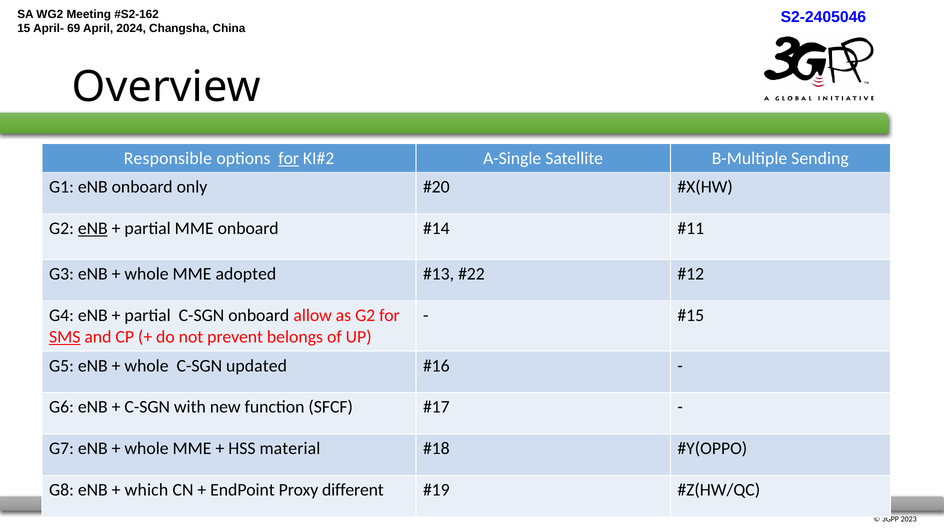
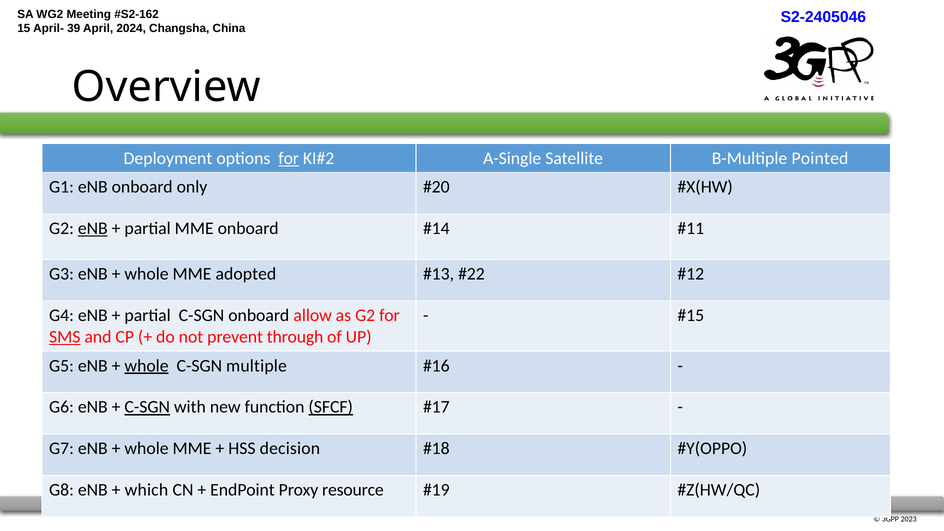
69: 69 -> 39 (74, 28)
Responsible: Responsible -> Deployment (168, 158)
Sending: Sending -> Pointed (820, 158)
belongs: belongs -> through (295, 337)
whole underline: none -> present (147, 366)
updated: updated -> multiple (256, 366)
C-SGN underline: none -> present (147, 407)
SFCF underline: none -> present (331, 407)
material: material -> decision (290, 449)
different: different -> resource (353, 490)
